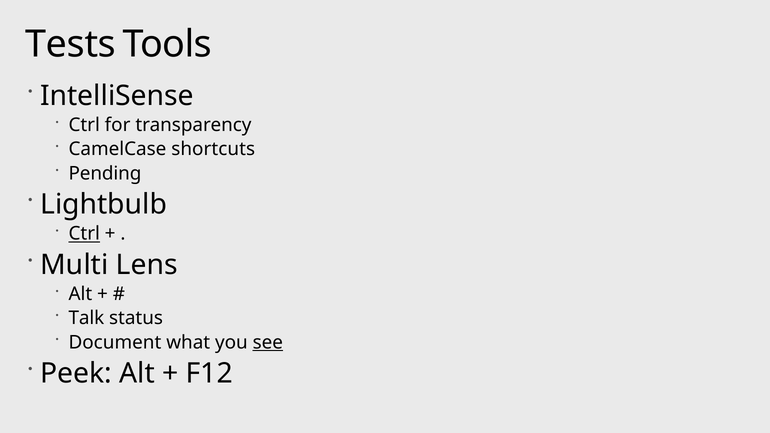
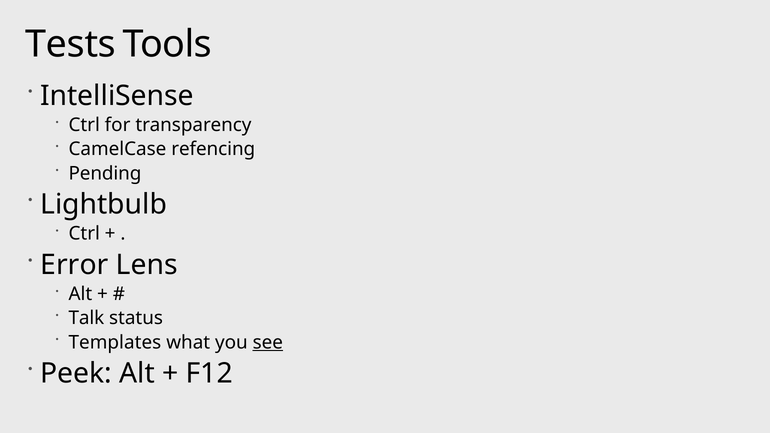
shortcuts: shortcuts -> refencing (213, 149)
Ctrl underline: present -> none (84, 234)
Multi: Multi -> Error (74, 265)
Document: Document -> Templates (115, 342)
